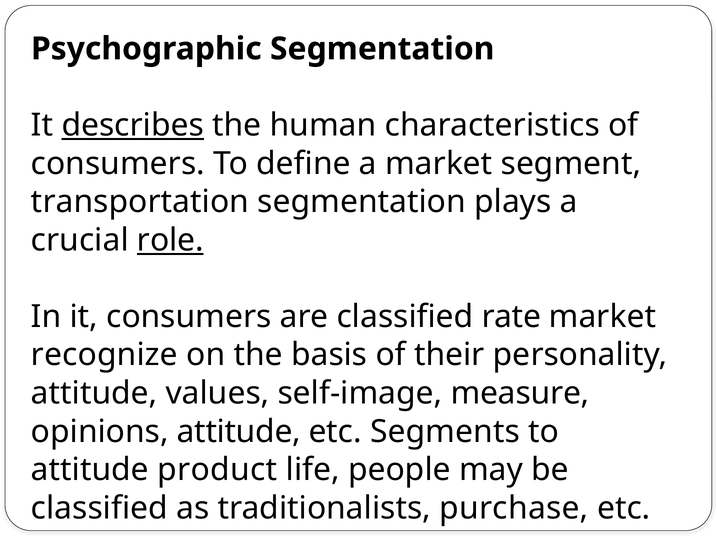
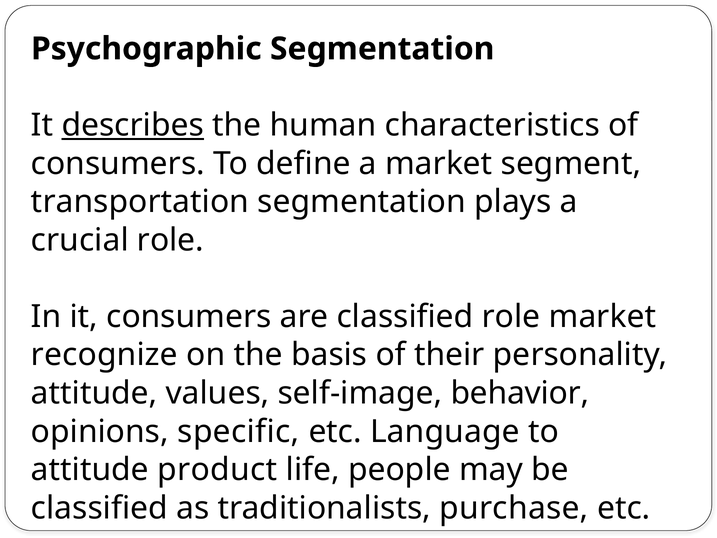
role underline: present -> none (170, 240)
classified rate: rate -> role (511, 317)
measure: measure -> behavior (520, 393)
opinions attitude: attitude -> specific (238, 431)
Segments: Segments -> Language (445, 431)
